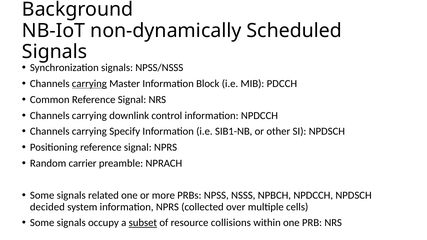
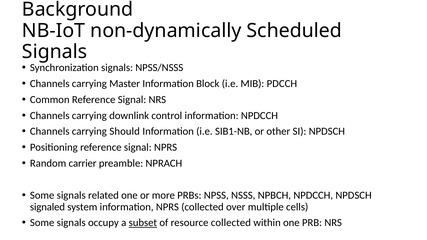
carrying underline: present -> none (89, 84)
Specify: Specify -> Should (125, 132)
decided: decided -> signaled (47, 207)
resource collisions: collisions -> collected (231, 223)
